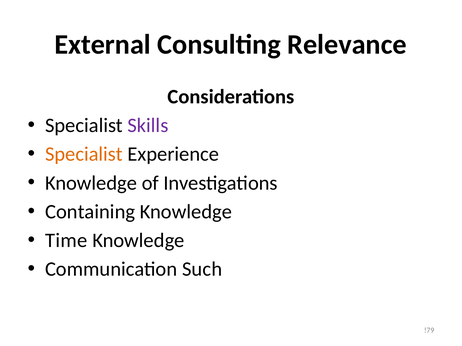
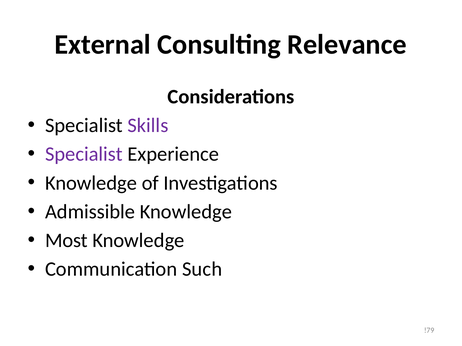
Specialist colour: orange -> purple (84, 154)
Containing: Containing -> Admissible (90, 212)
Time: Time -> Most (66, 241)
